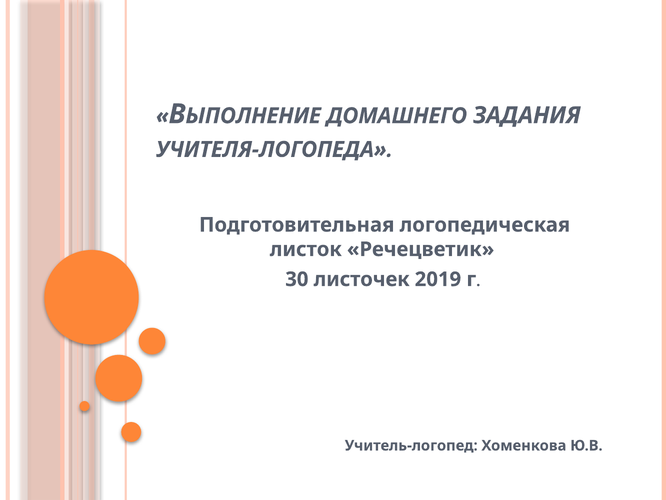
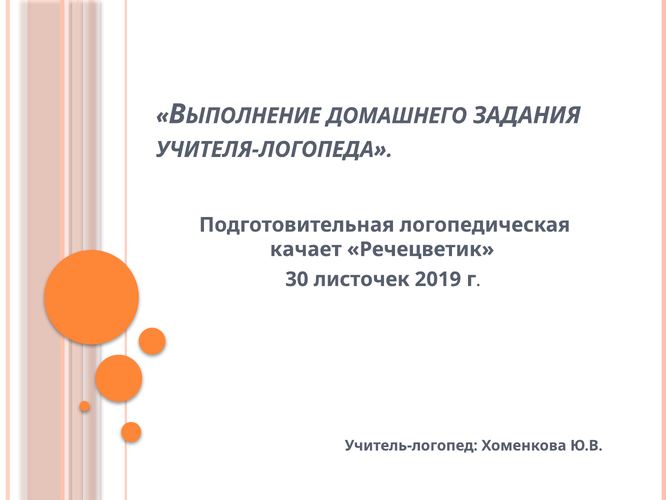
листок: листок -> качает (306, 249)
